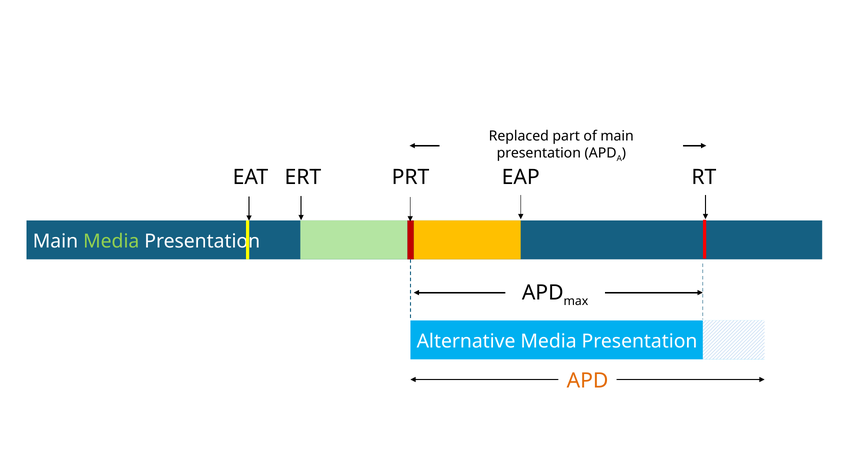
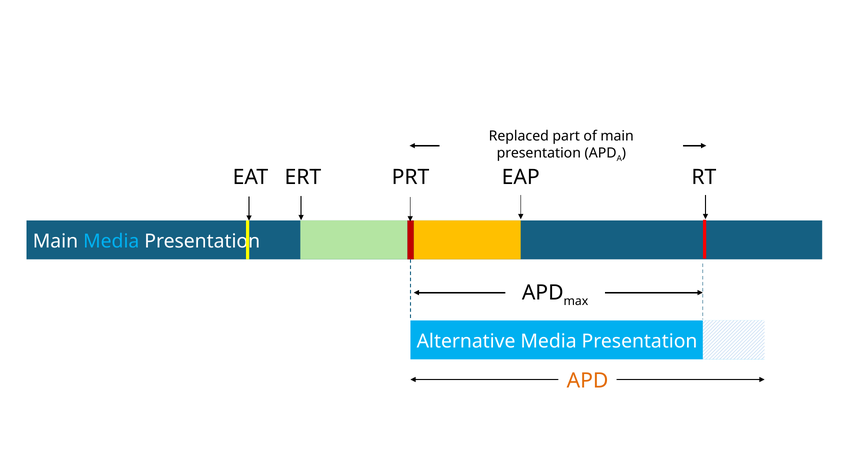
Media colour: light green -> light blue (111, 241)
